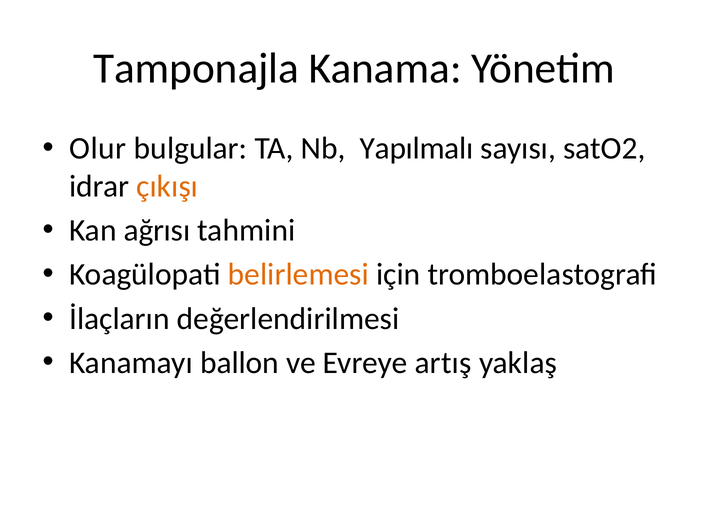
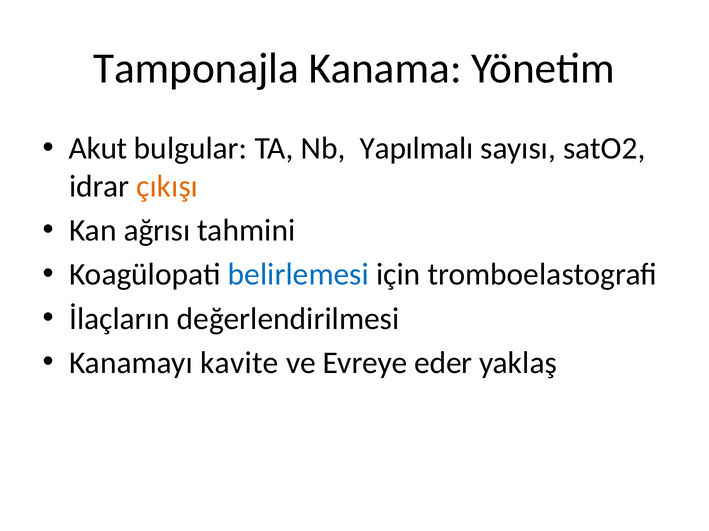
Olur: Olur -> Akut (98, 149)
belirlemesi colour: orange -> blue (298, 275)
ballon: ballon -> kavite (239, 363)
artış: artış -> eder (443, 363)
